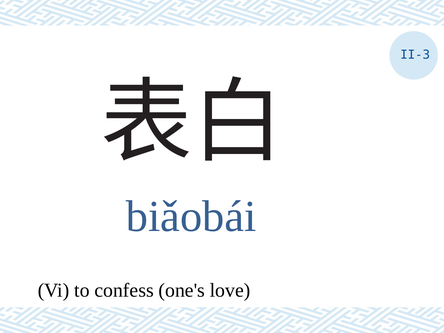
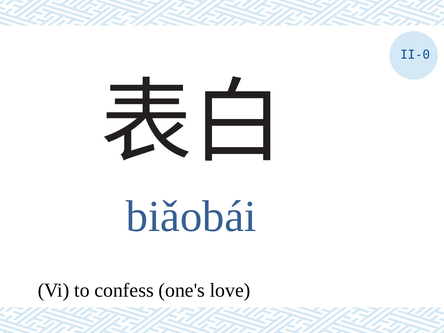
II-3: II-3 -> II-0 (415, 55)
